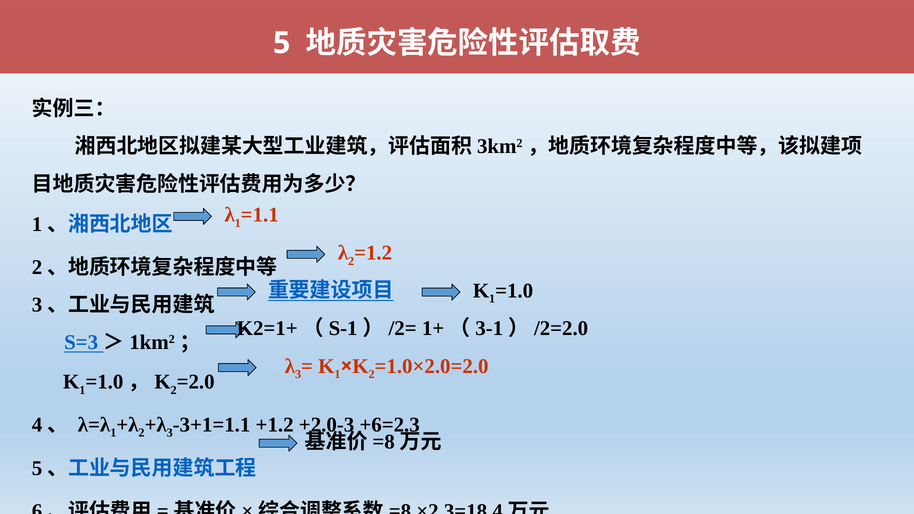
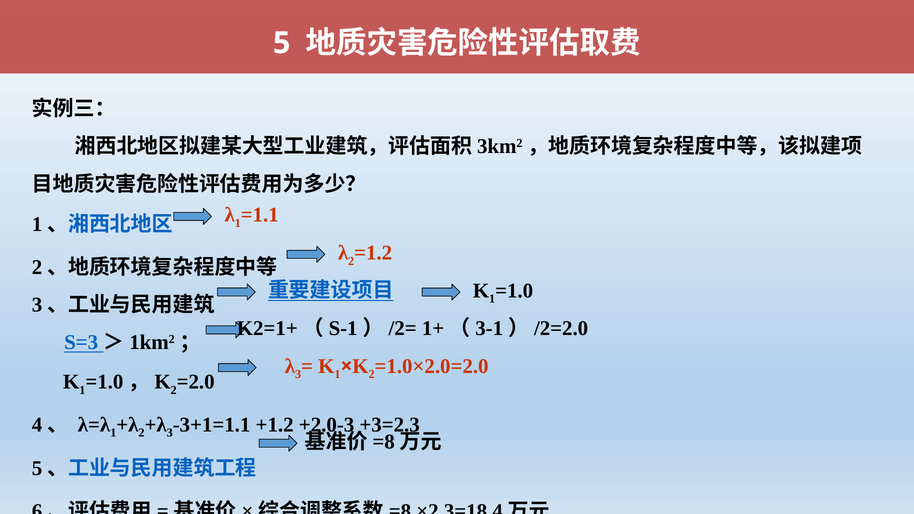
+6=2.3: +6=2.3 -> +3=2.3 (390, 425)
